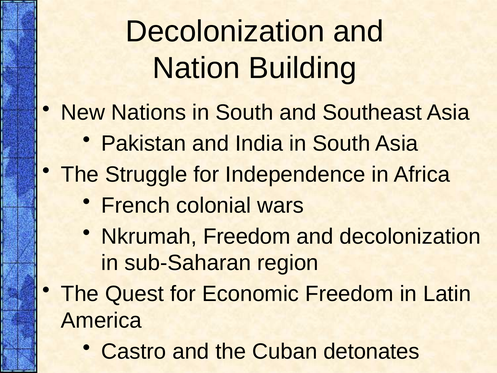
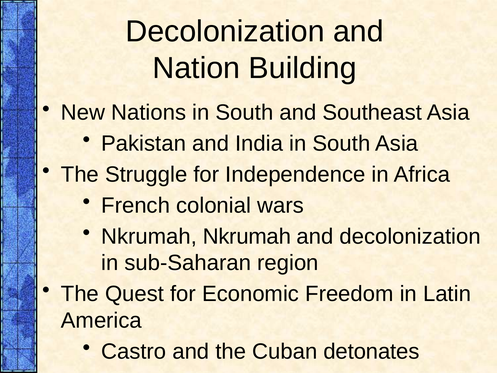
Nkrumah Freedom: Freedom -> Nkrumah (247, 236)
